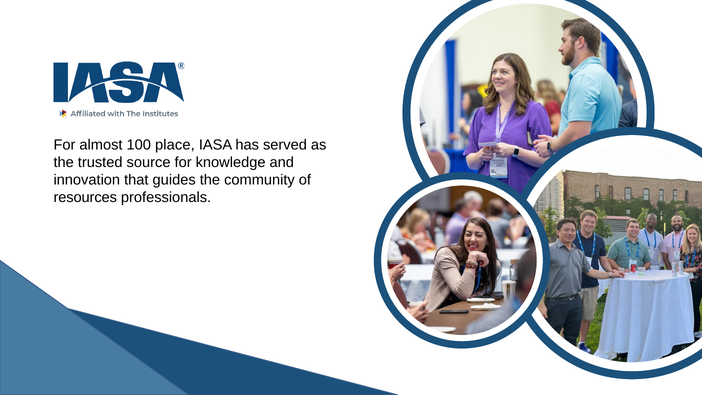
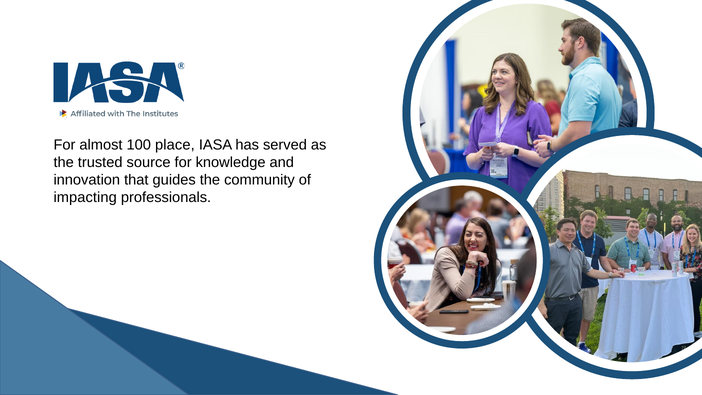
resources: resources -> impacting (85, 198)
